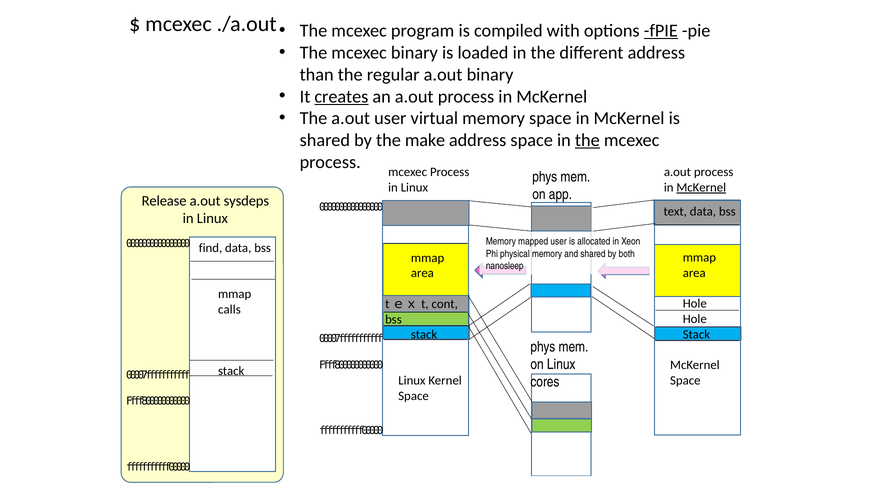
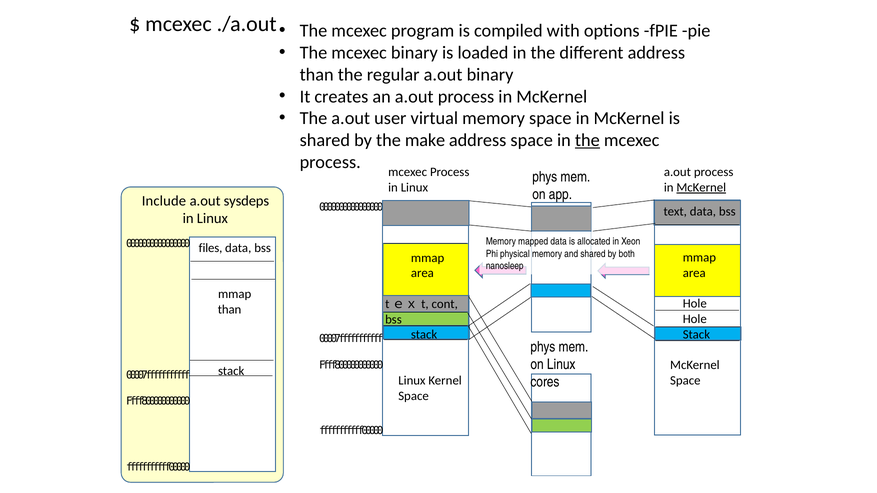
fPIE underline: present -> none (661, 31)
creates underline: present -> none (341, 97)
Release: Release -> Include (164, 201)
mapped user: user -> data (559, 242)
find: find -> files (211, 248)
calls: calls -> than (230, 310)
